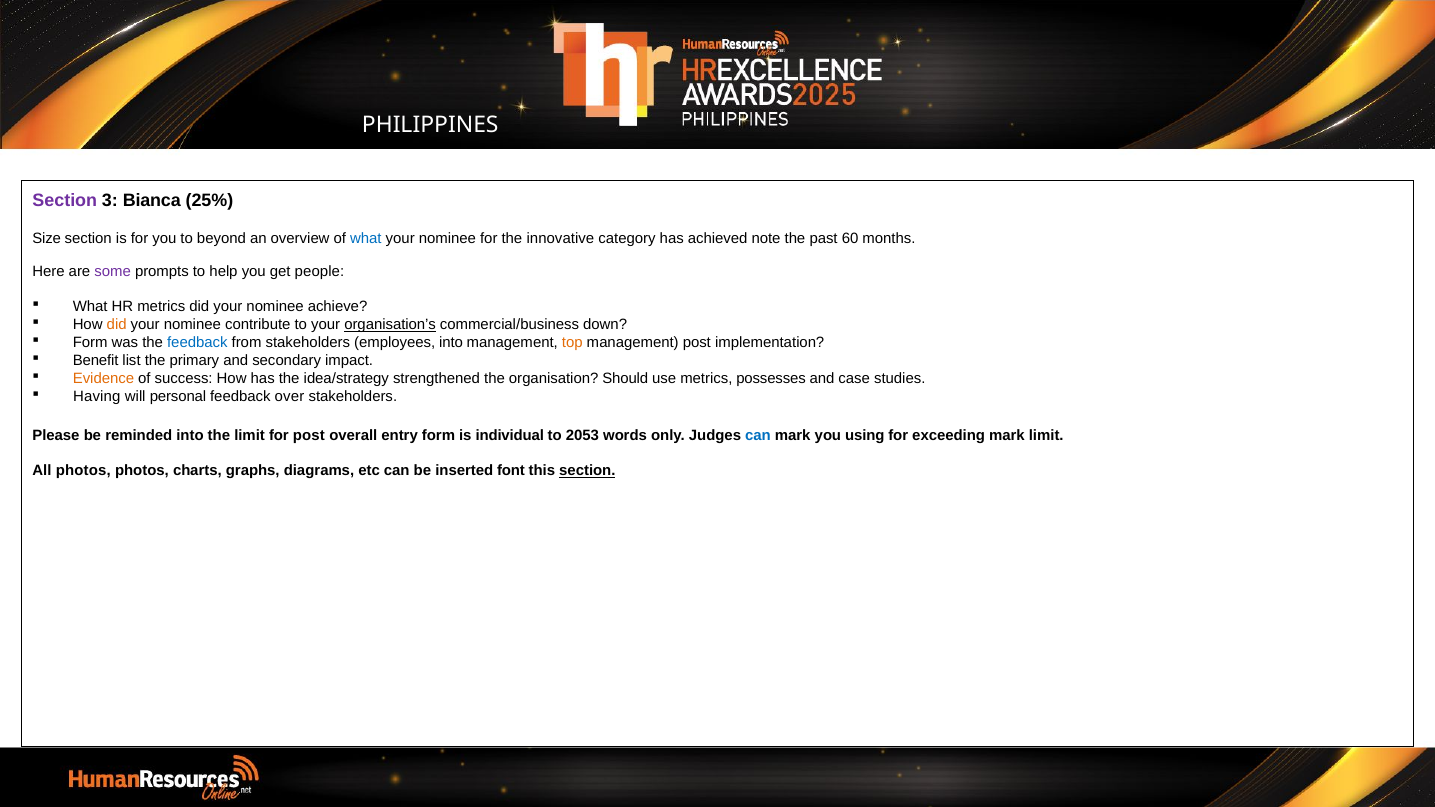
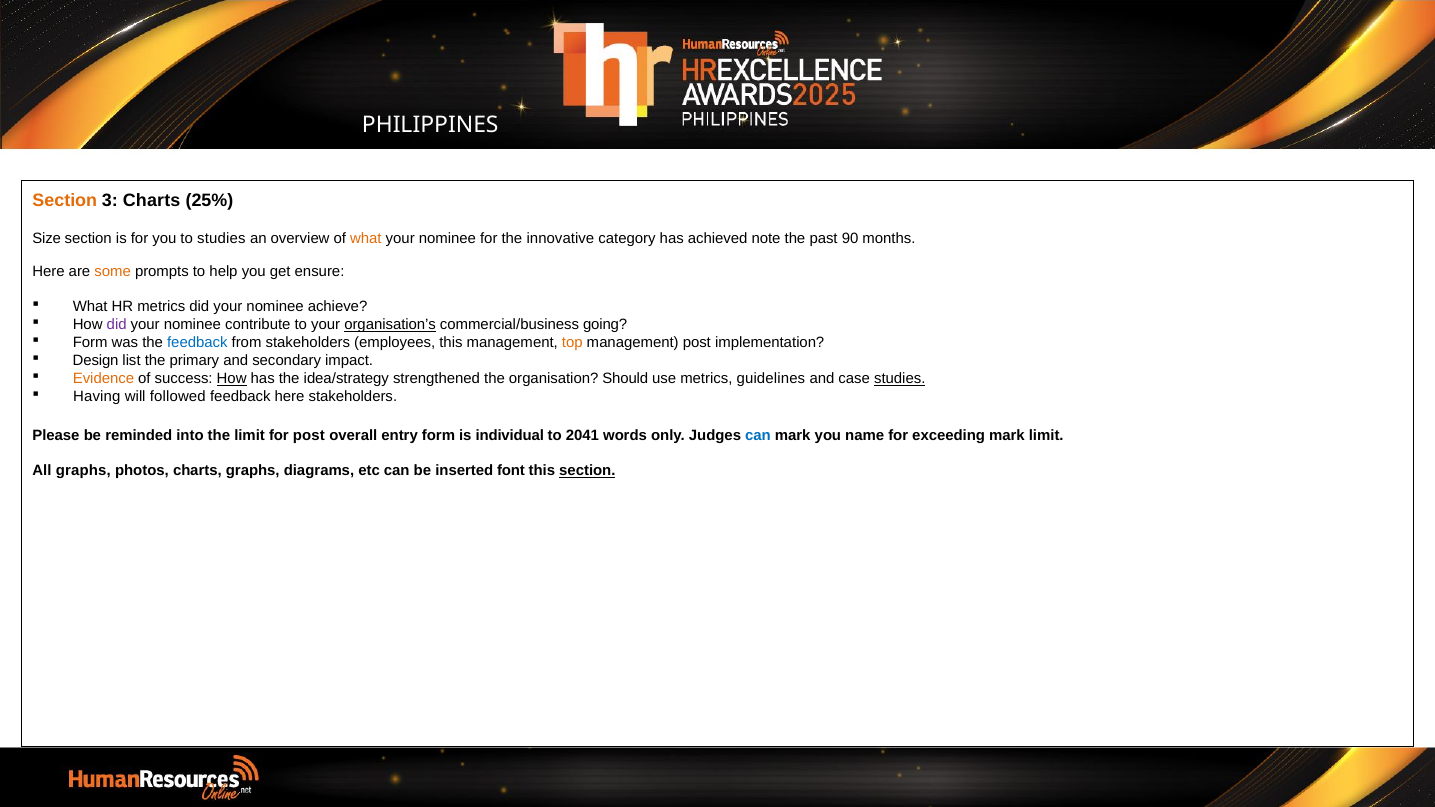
Section colour: purple -> orange (65, 201)
3 Bianca: Bianca -> Charts (152, 201)
to beyond: beyond -> studies (221, 238)
what colour: blue -> orange (366, 238)
60: 60 -> 90 (850, 238)
some colour: purple -> orange (113, 271)
people: people -> ensure (320, 271)
did colour: orange -> purple (117, 325)
down: down -> going (605, 325)
employees into: into -> this (451, 343)
Benefit: Benefit -> Design (96, 361)
How underline: none -> present (232, 379)
possesses: possesses -> guidelines (771, 379)
studies underline: none -> present (900, 379)
personal: personal -> followed (178, 397)
feedback over: over -> here (290, 397)
2053: 2053 -> 2041 (582, 436)
using: using -> name (865, 436)
All photos: photos -> graphs (83, 471)
